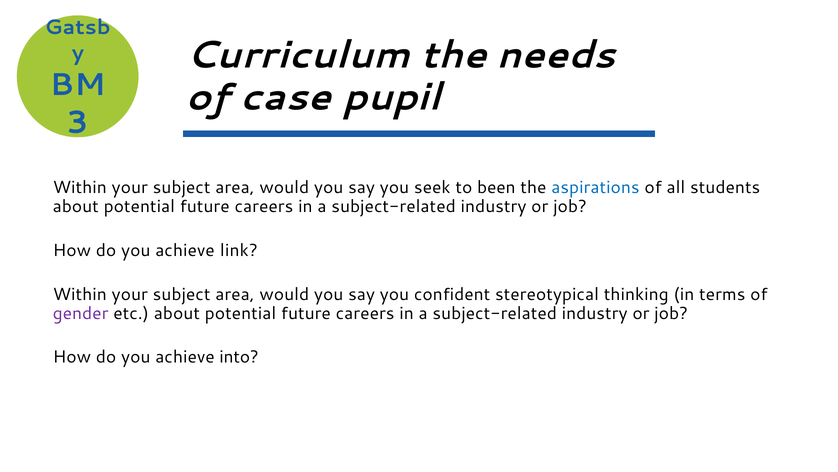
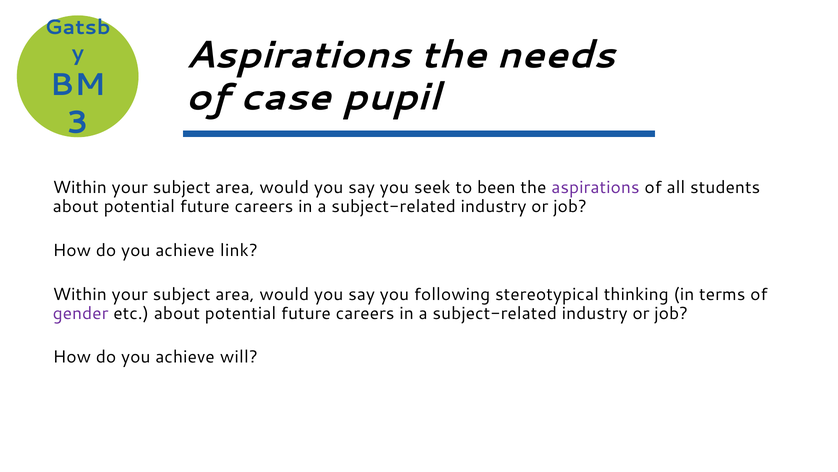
Curriculum: Curriculum -> Aspirations (298, 55)
aspirations colour: blue -> purple (595, 187)
confident: confident -> following (452, 294)
into: into -> will (239, 357)
